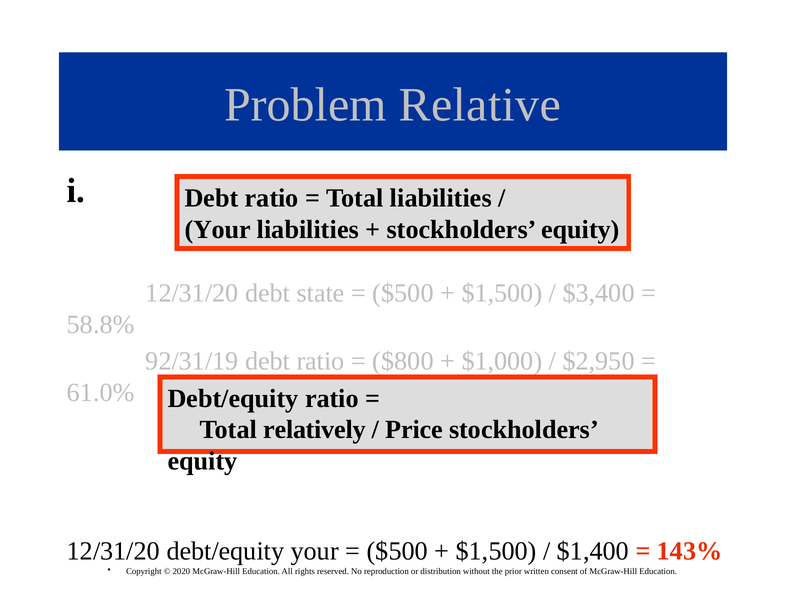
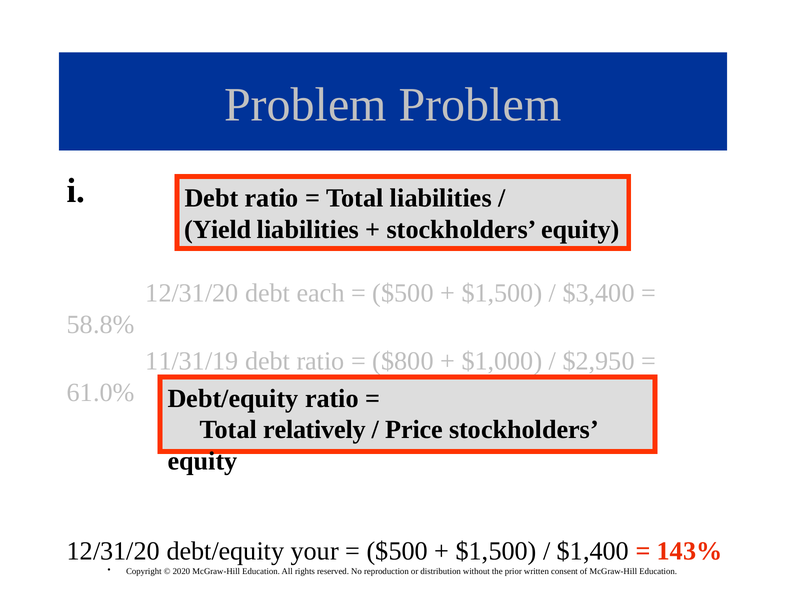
Problem Relative: Relative -> Problem (480, 105)
Your: Your -> Yield (218, 230)
state: state -> each (321, 293)
92/31/19: 92/31/19 -> 11/31/19 (192, 361)
